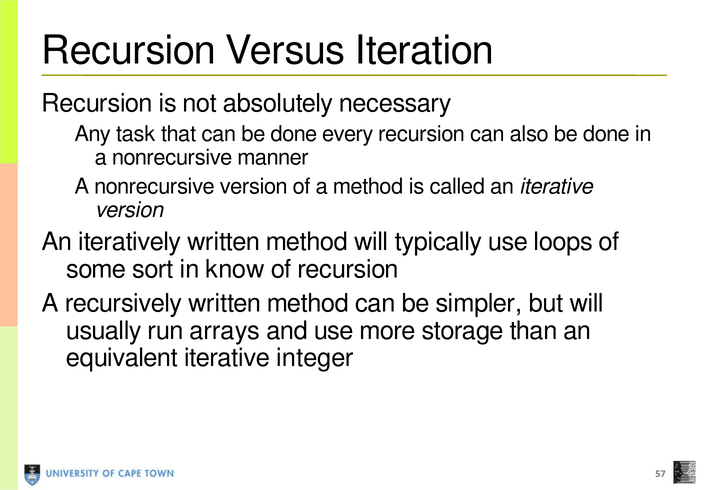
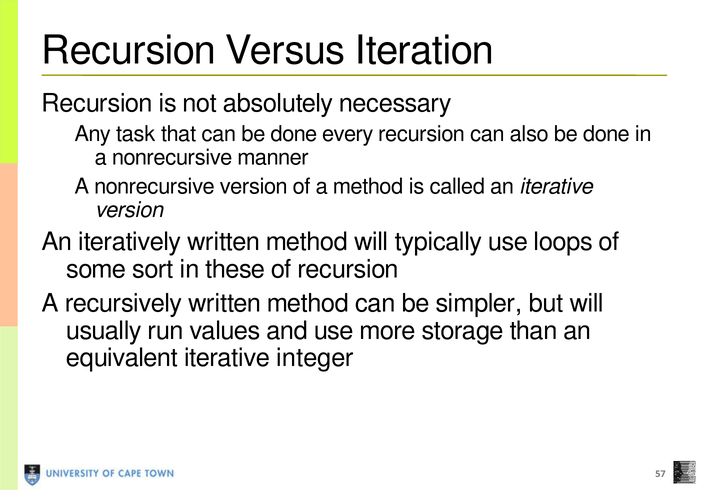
know: know -> these (235, 269)
arrays: arrays -> values (225, 331)
